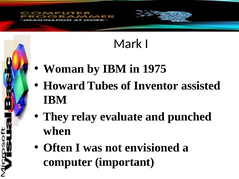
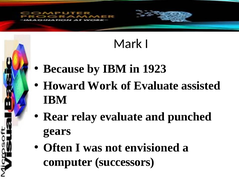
Woman: Woman -> Because (64, 69)
1975: 1975 -> 1923 (154, 69)
Tubes: Tubes -> Work (103, 86)
of Inventor: Inventor -> Evaluate (156, 86)
They: They -> Rear (56, 117)
when: when -> gears (57, 131)
important: important -> successors (125, 162)
